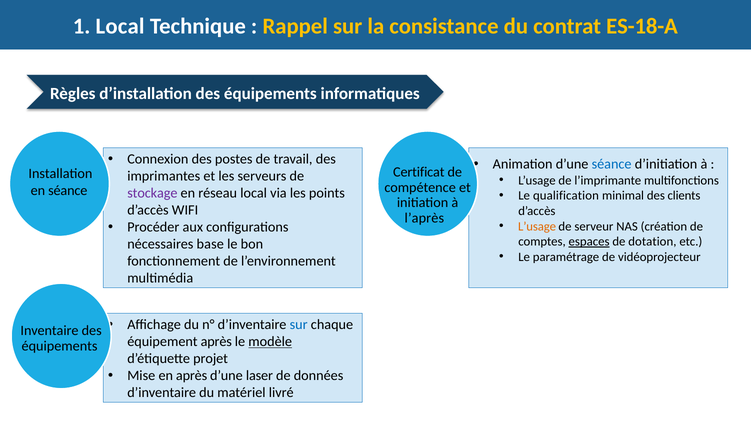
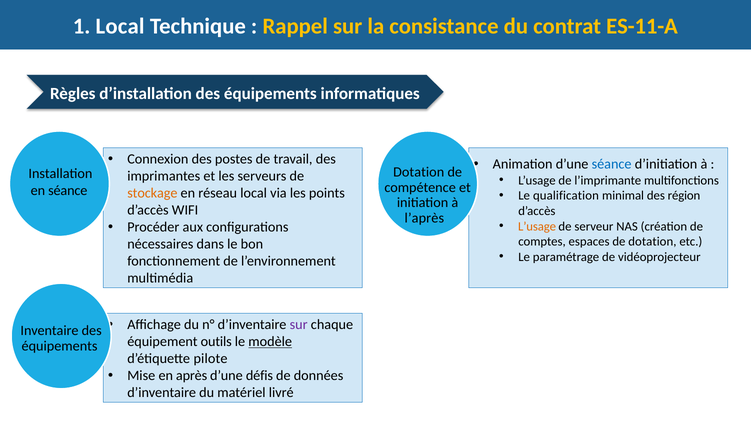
ES-18-A: ES-18-A -> ES-11-A (642, 26)
Certificat: Certificat -> Dotation (419, 172)
stockage colour: purple -> orange (152, 193)
clients: clients -> région (684, 196)
espaces underline: present -> none (589, 242)
base: base -> dans (210, 245)
sur colour: blue -> purple (299, 325)
équipement après: après -> outils (216, 342)
projet: projet -> pilote (210, 359)
laser: laser -> défis (259, 376)
